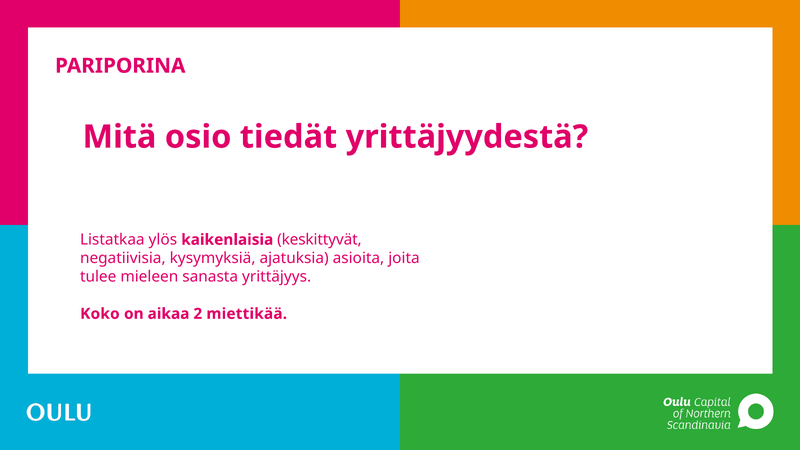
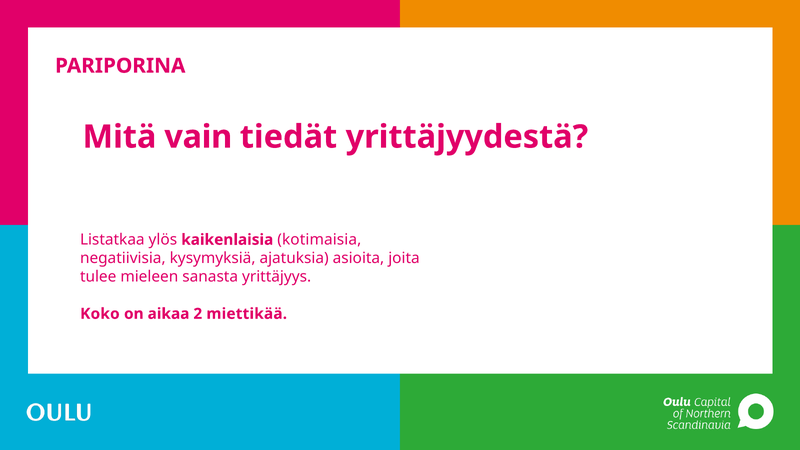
osio: osio -> vain (198, 137)
keskittyvät: keskittyvät -> kotimaisia (319, 240)
